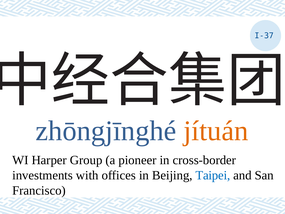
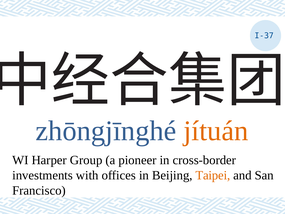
Taipei colour: blue -> orange (213, 175)
